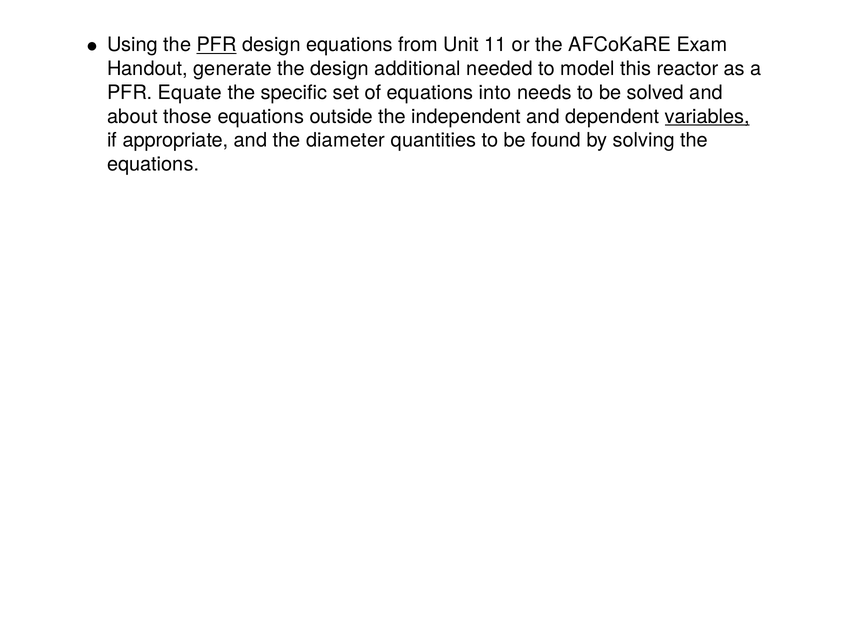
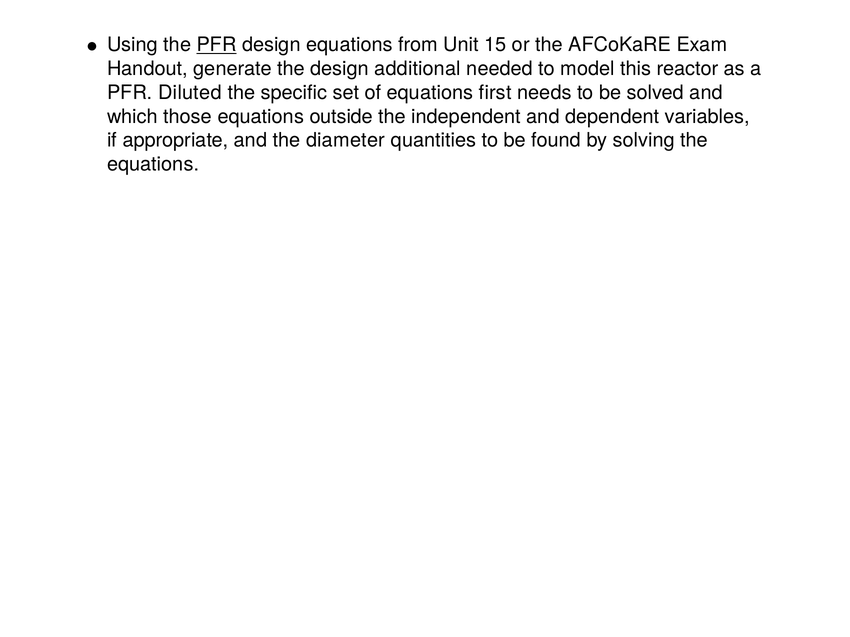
11: 11 -> 15 (495, 45)
Equate: Equate -> Diluted (190, 93)
into: into -> first (495, 93)
about: about -> which (132, 117)
variables underline: present -> none (707, 117)
